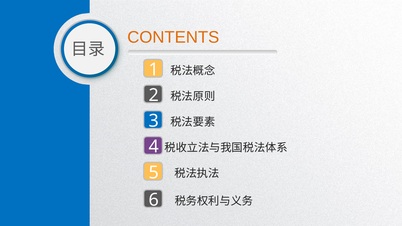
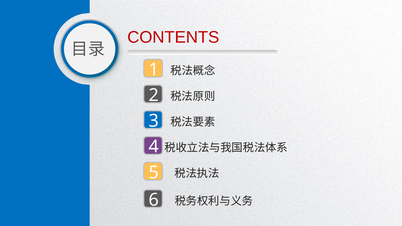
CONTENTS colour: orange -> red (173, 37)
